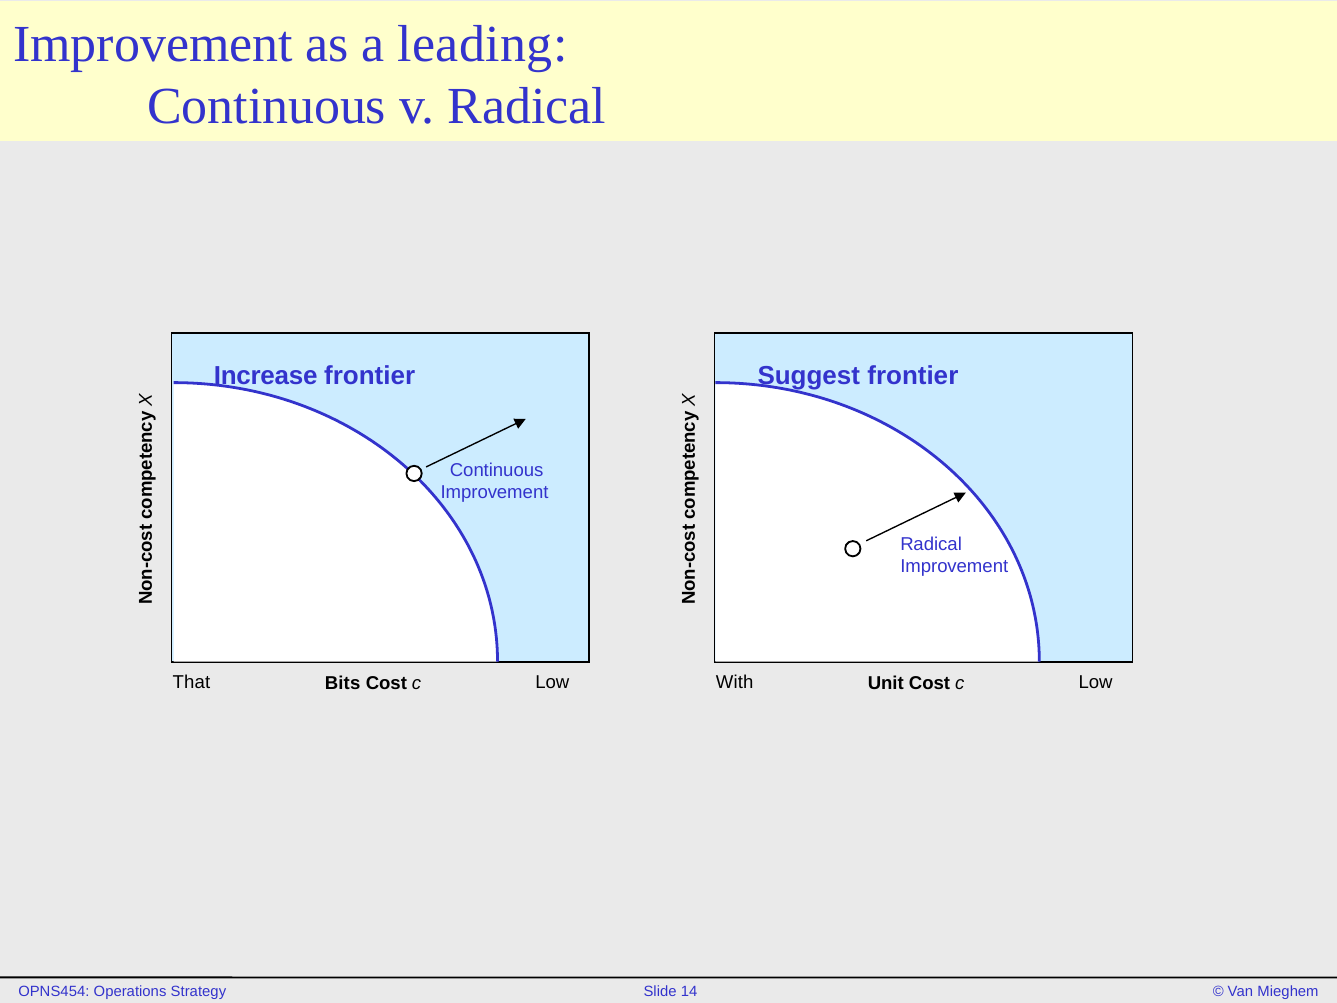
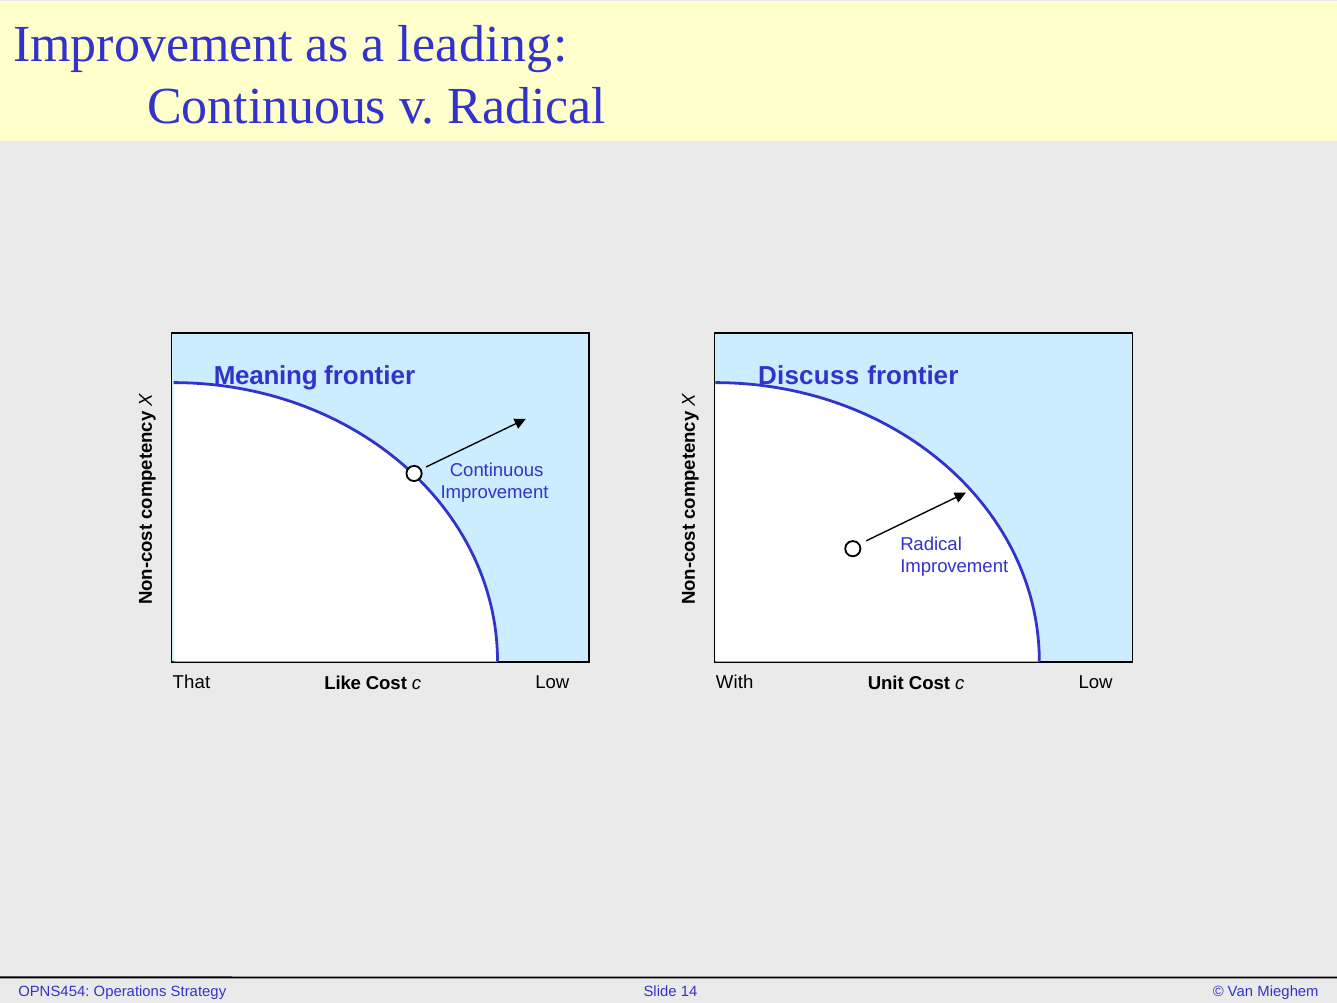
Increase: Increase -> Meaning (266, 376)
Suggest: Suggest -> Discuss (809, 376)
Bits: Bits -> Like (343, 683)
